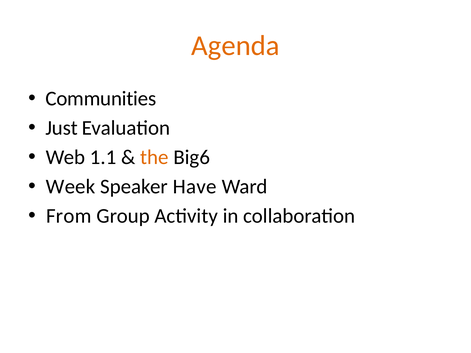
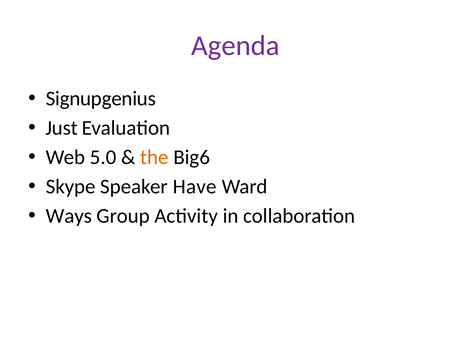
Agenda colour: orange -> purple (235, 46)
Communities: Communities -> Signupgenius (101, 99)
1.1: 1.1 -> 5.0 (103, 157)
Week: Week -> Skype (71, 187)
From: From -> Ways (69, 216)
